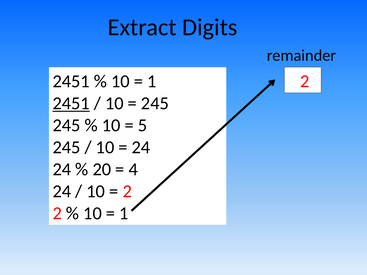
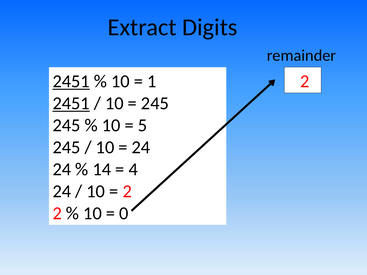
2451 underline: none -> present (71, 81)
20: 20 -> 14 (102, 169)
1: 1 -> 0 (124, 213)
